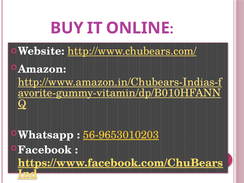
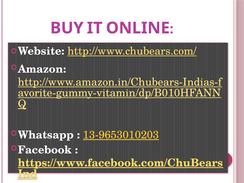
56-9653010203: 56-9653010203 -> 13-9653010203 (121, 135)
